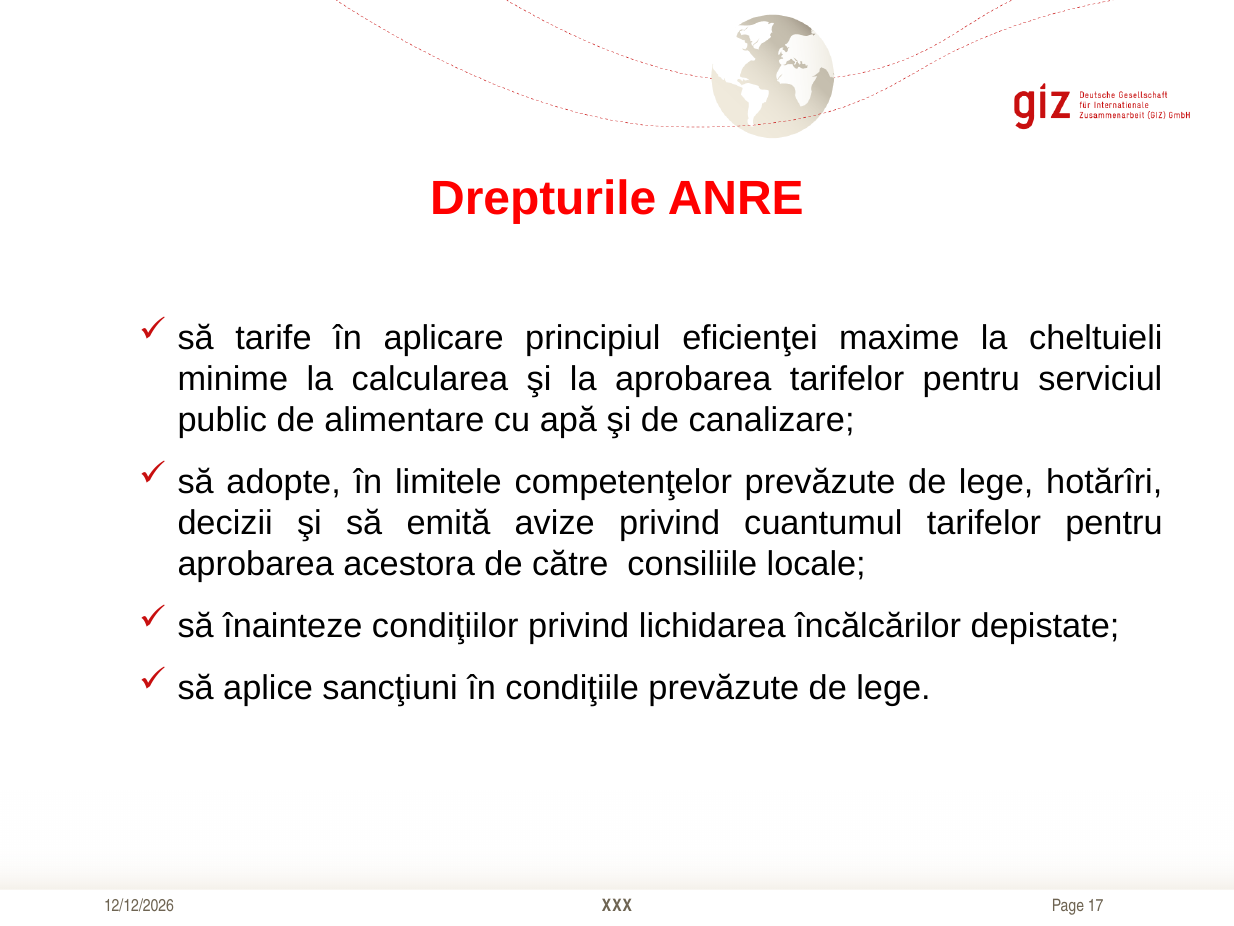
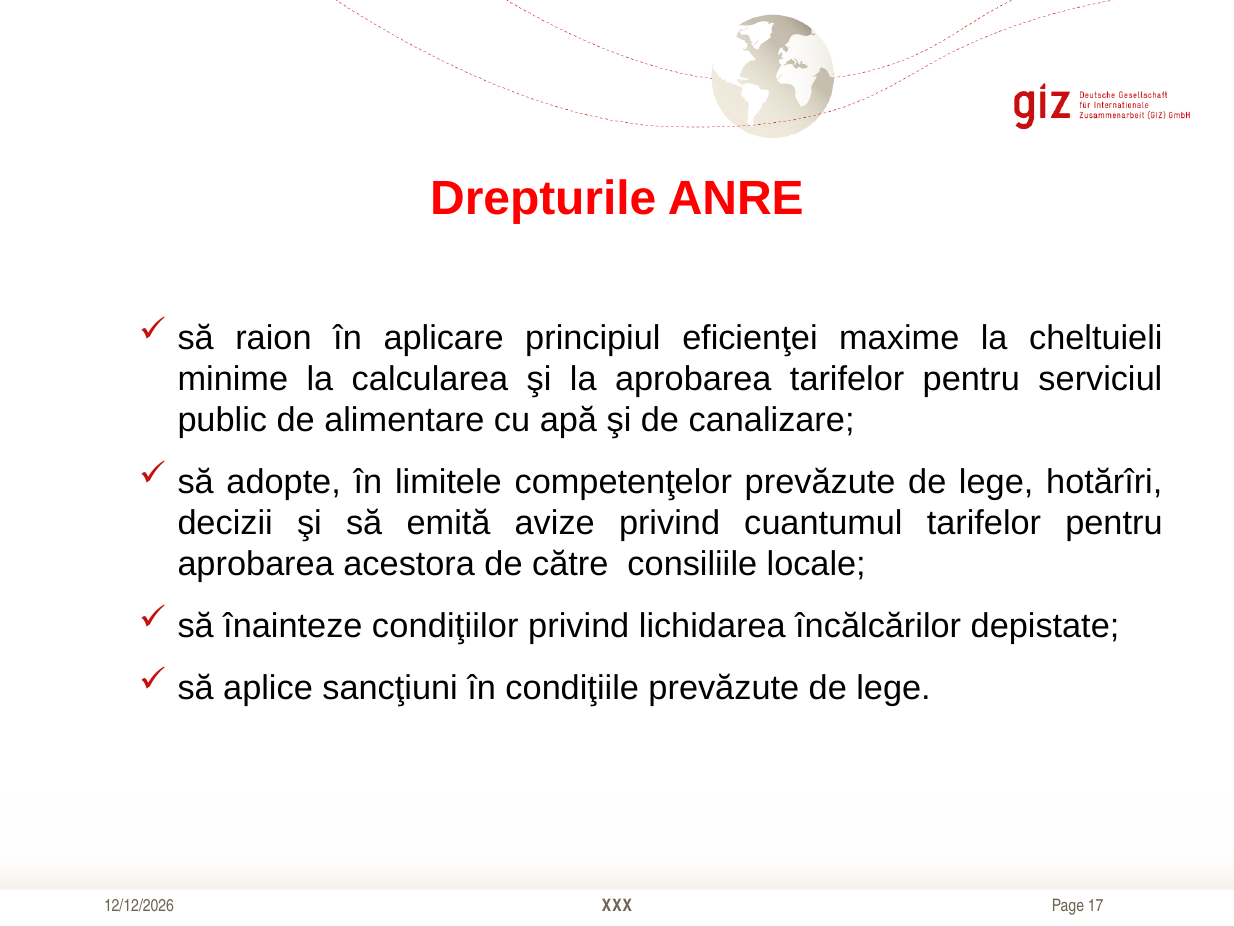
tarife: tarife -> raion (273, 338)
